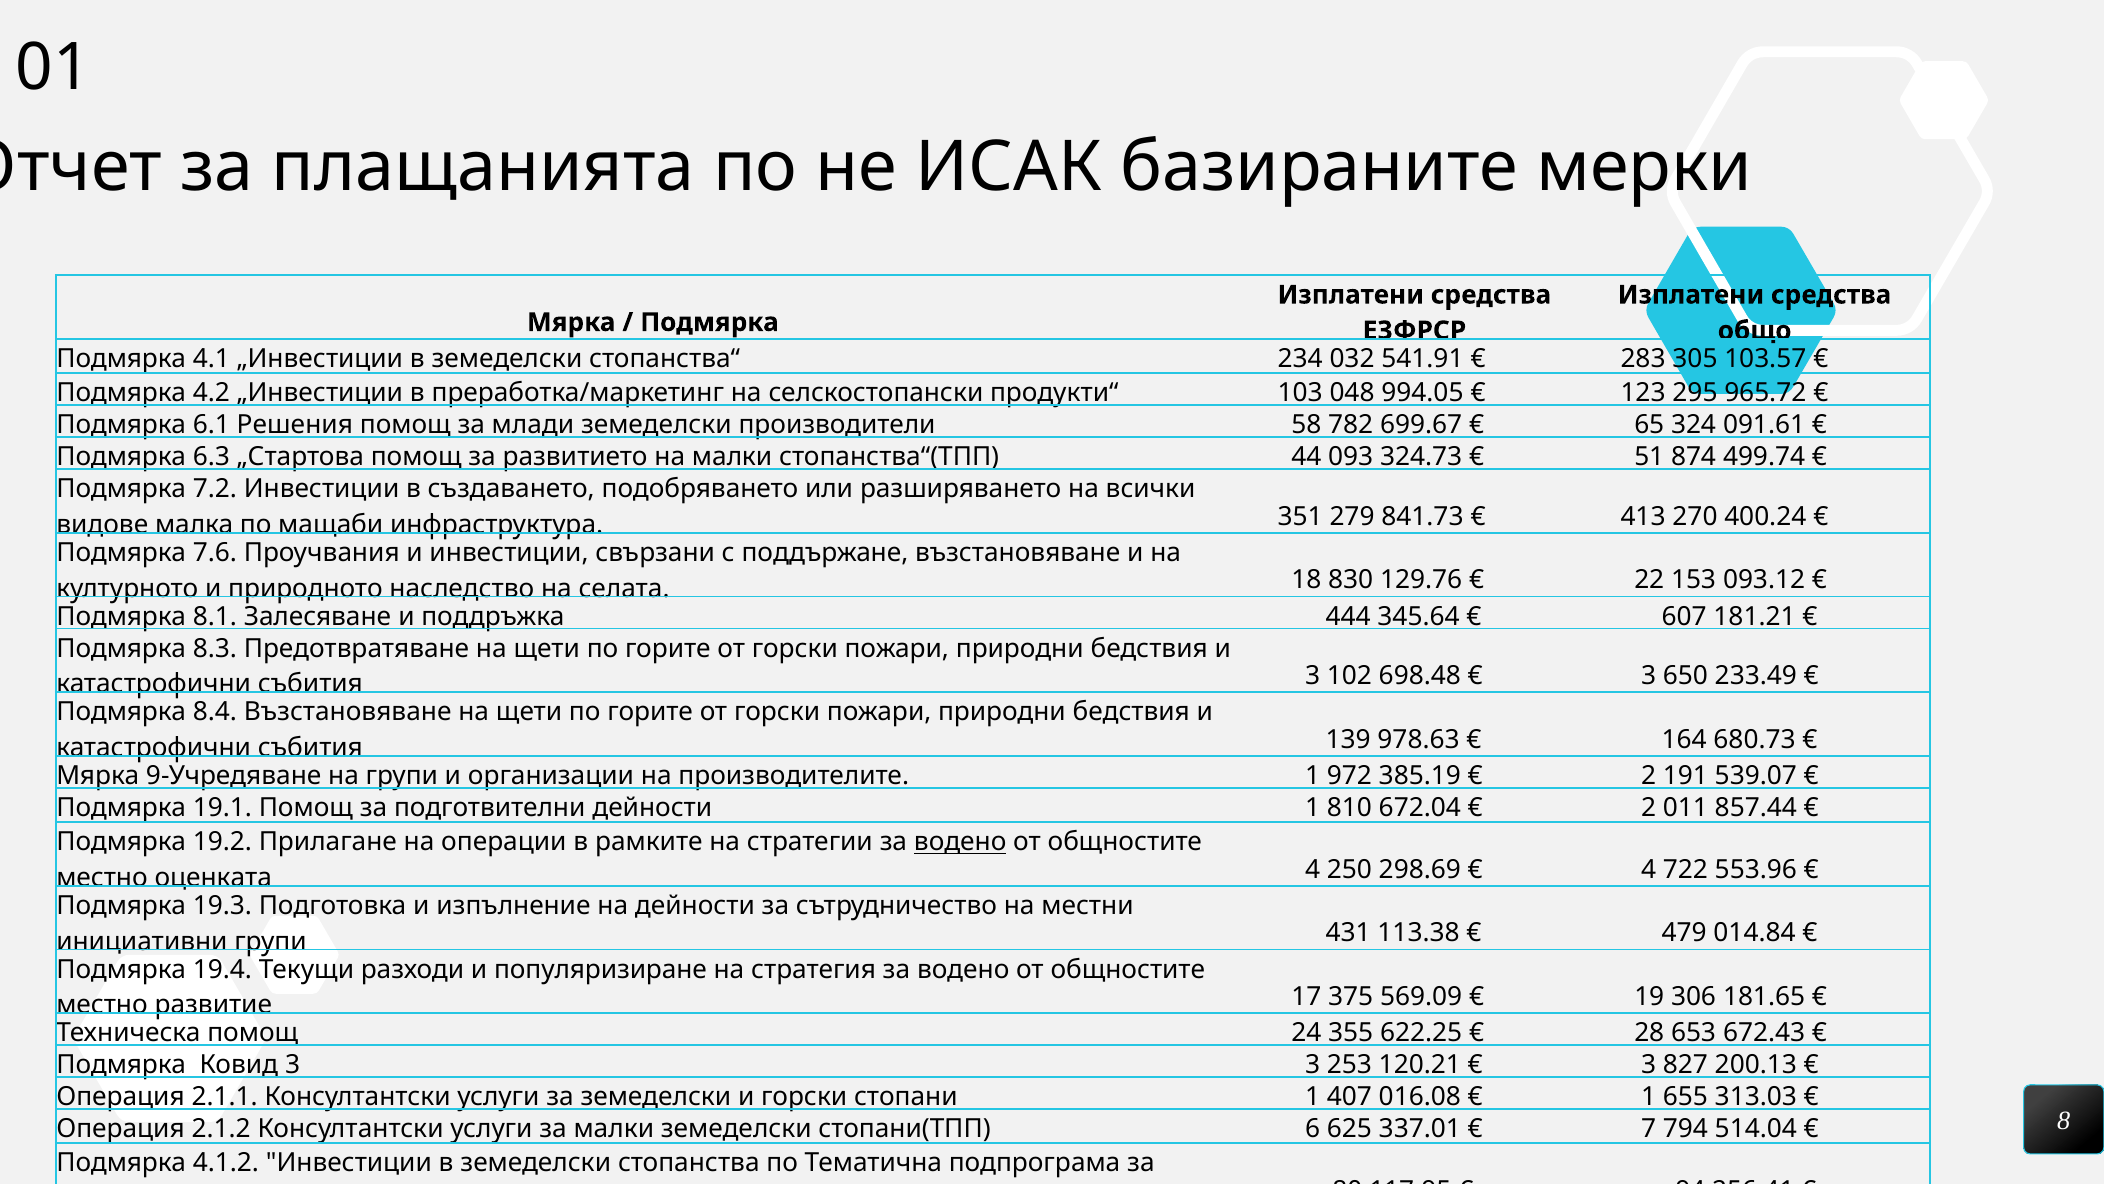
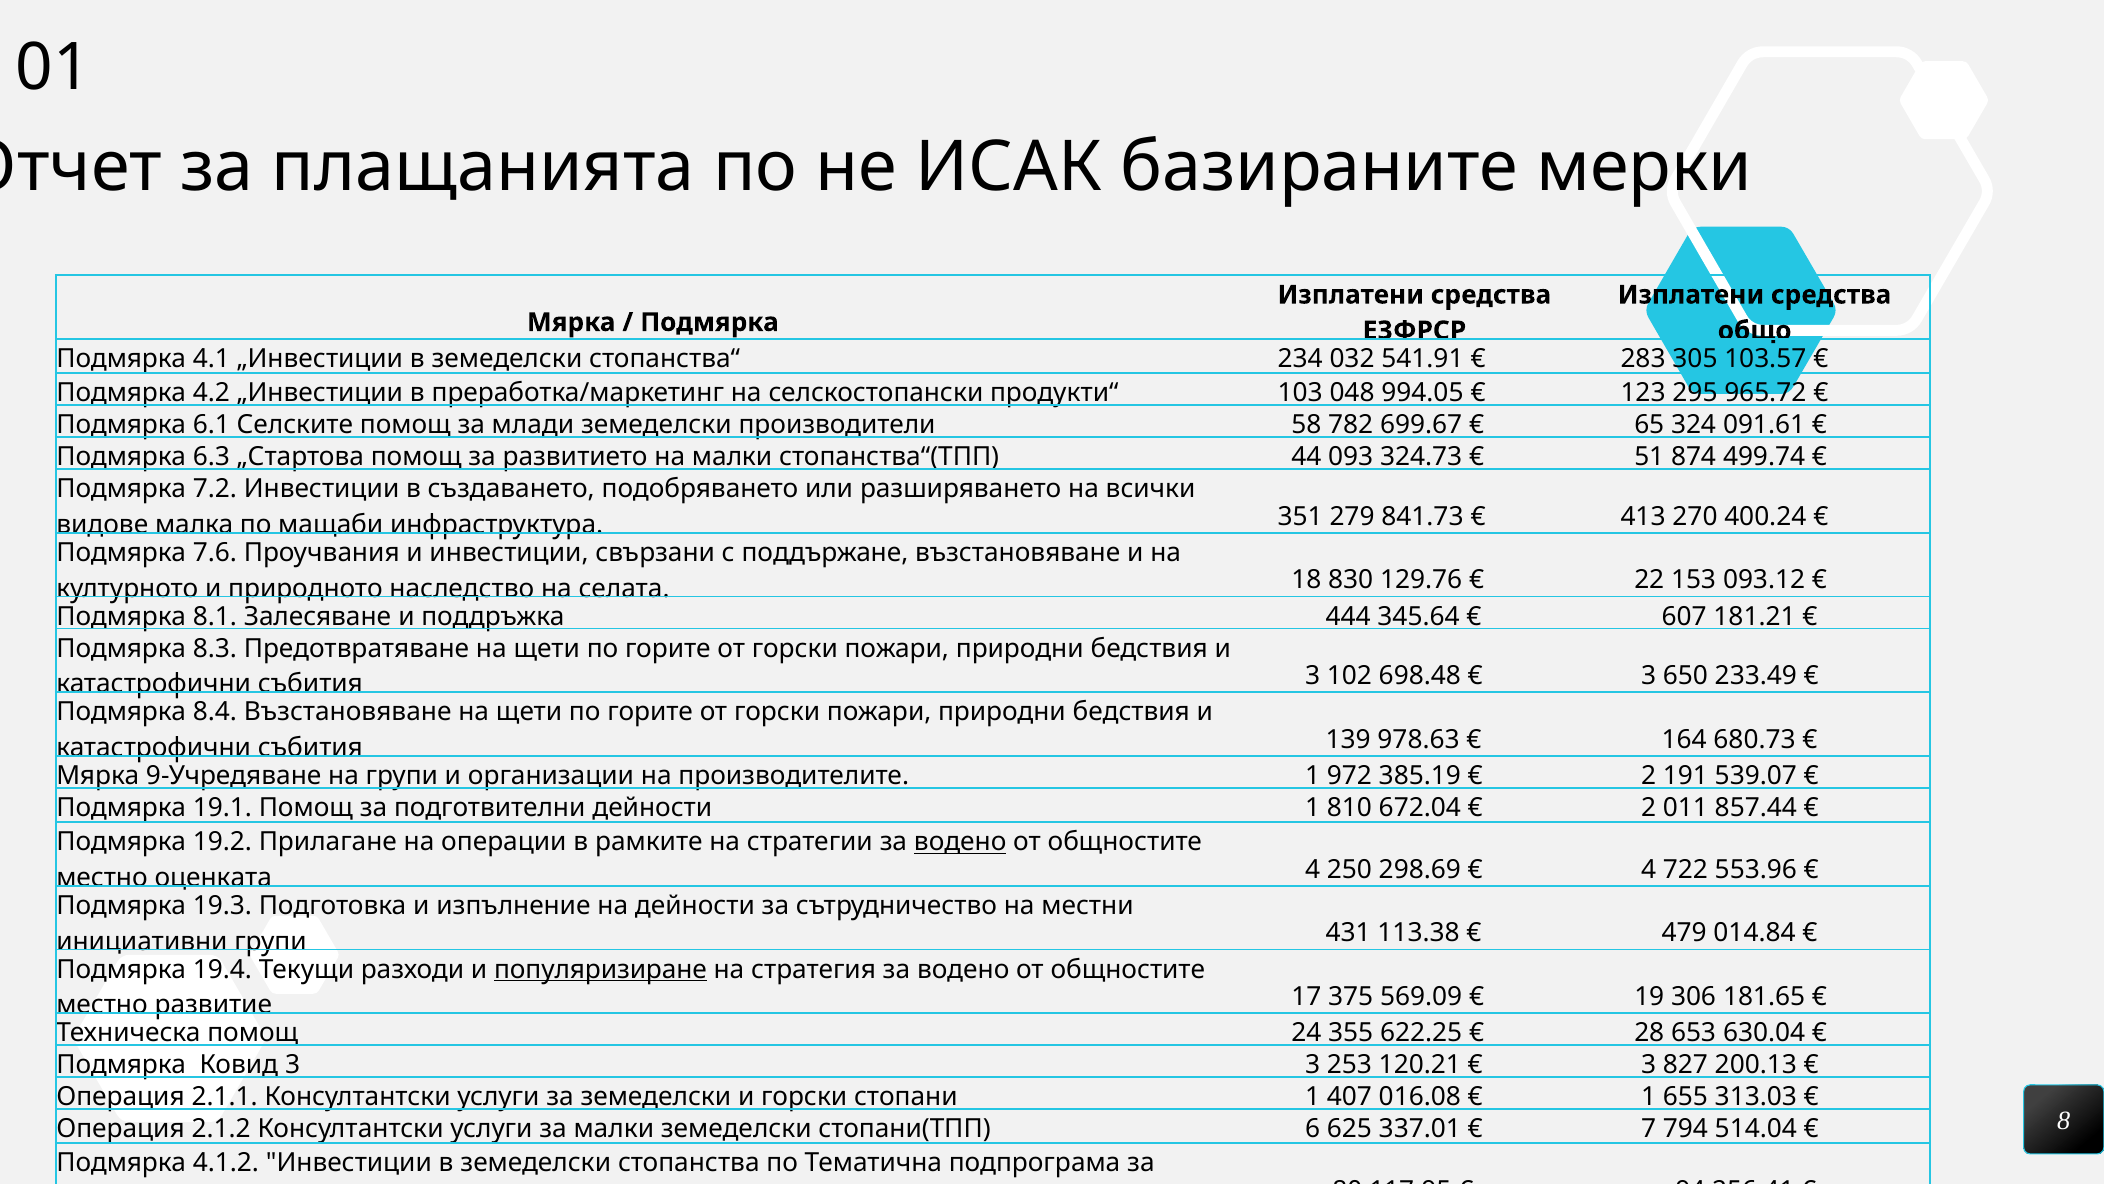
Решения: Решения -> Селските (295, 425)
популяризиране underline: none -> present (600, 969)
672.43: 672.43 -> 630.04 (1764, 1033)
